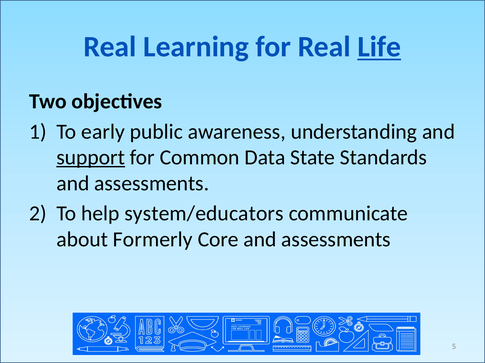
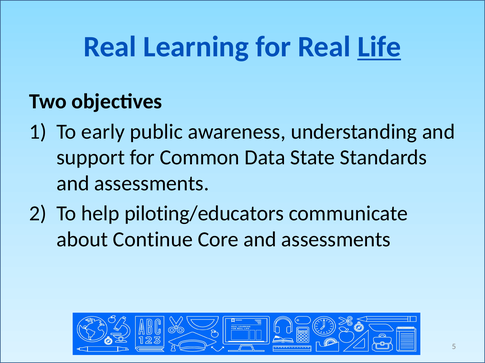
support underline: present -> none (91, 158)
system/educators: system/educators -> piloting/educators (204, 214)
Formerly: Formerly -> Continue (153, 240)
